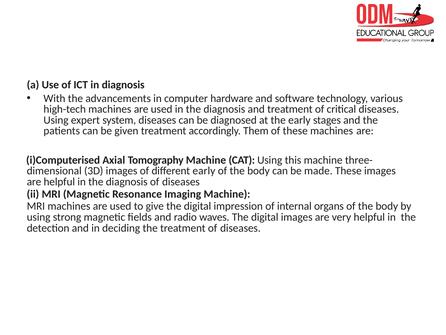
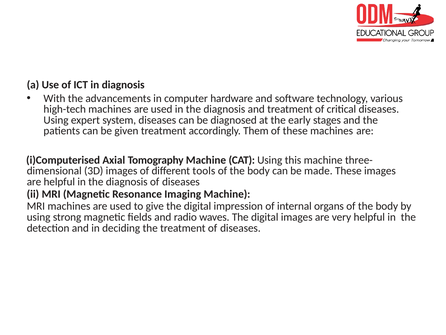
different early: early -> tools (204, 171)
